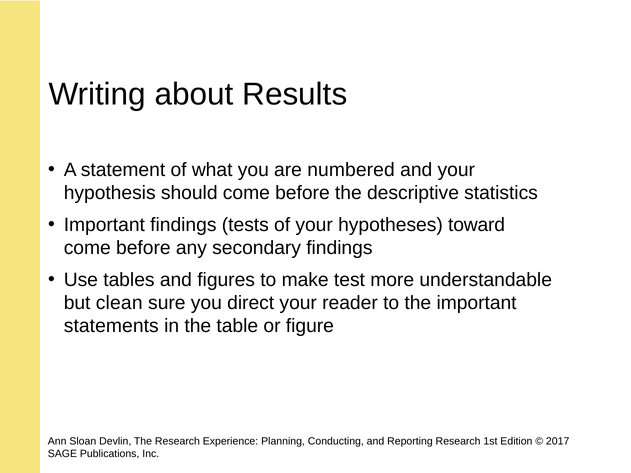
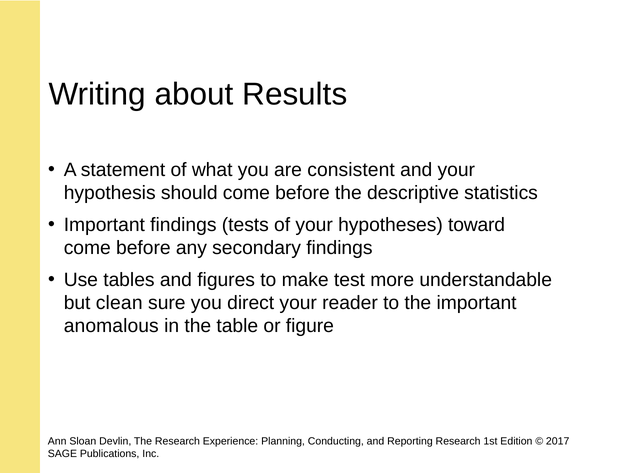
numbered: numbered -> consistent (351, 170)
statements: statements -> anomalous (111, 326)
